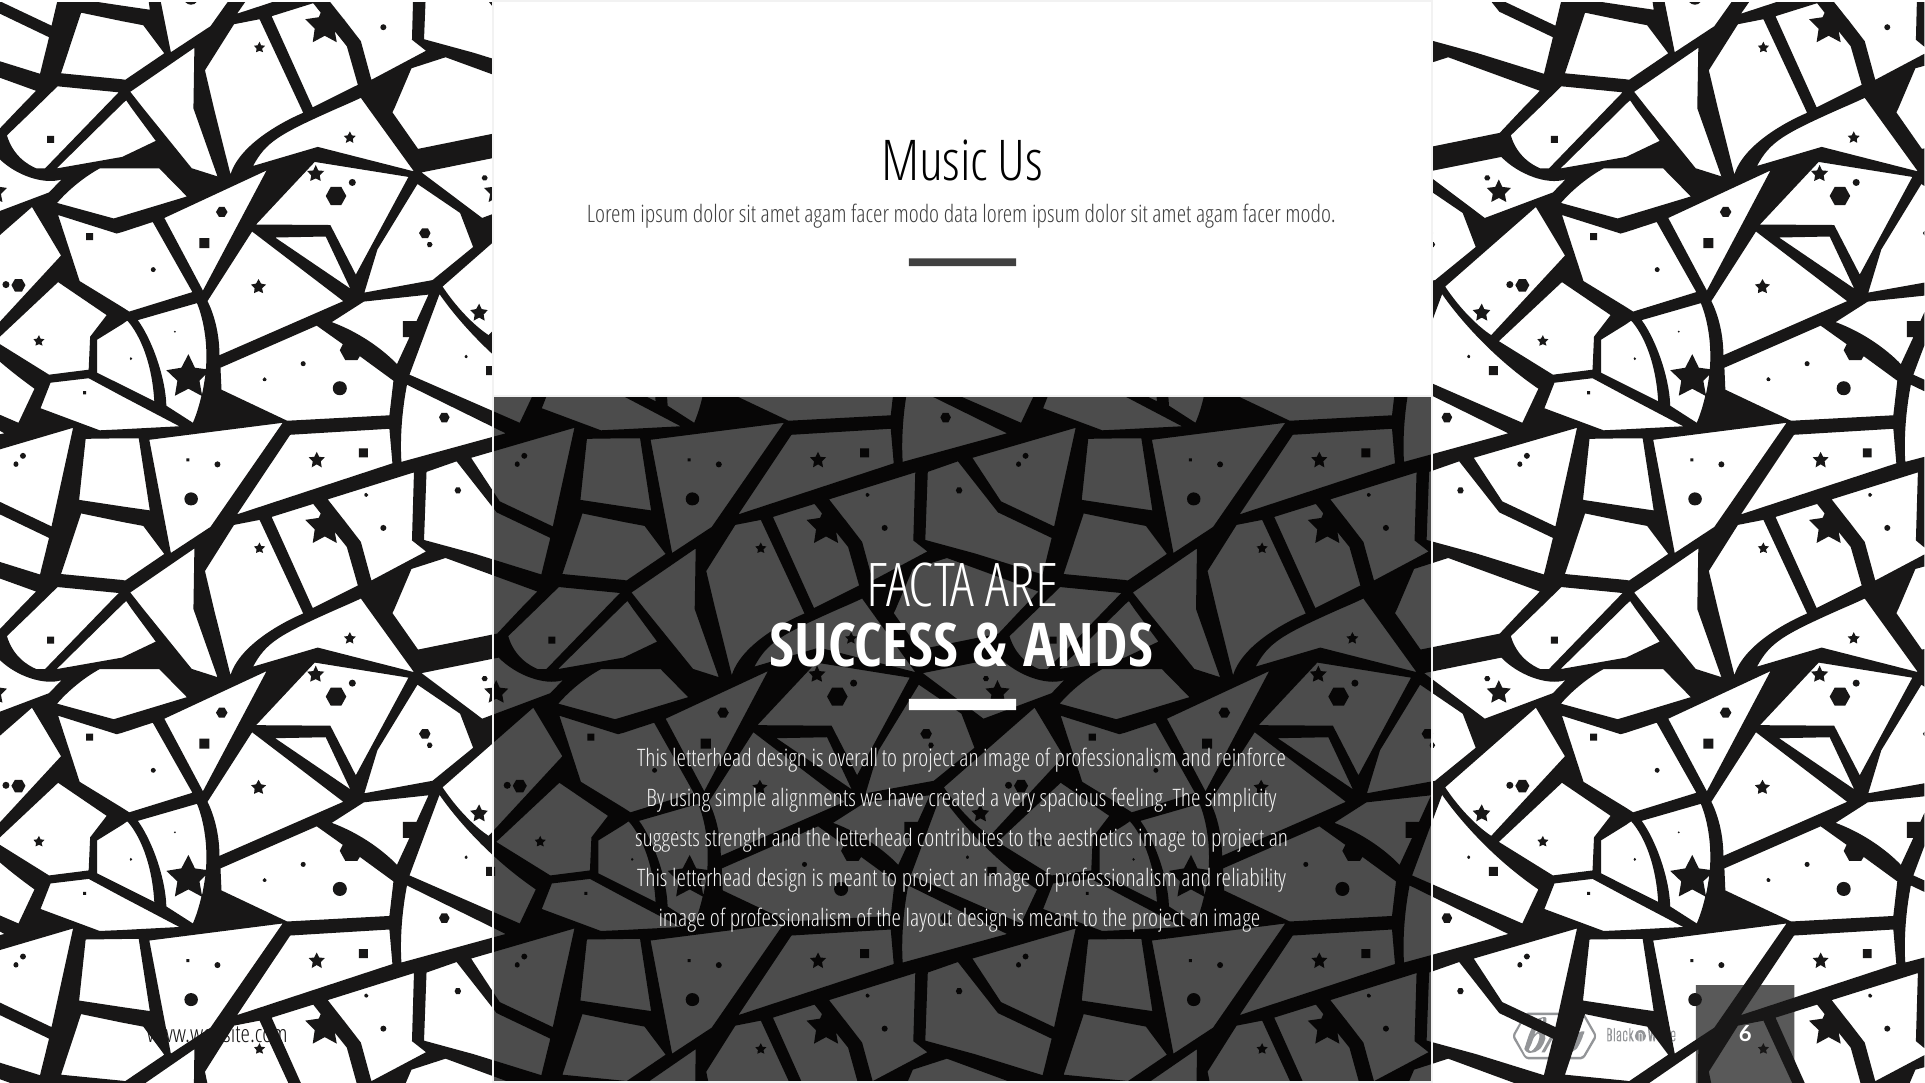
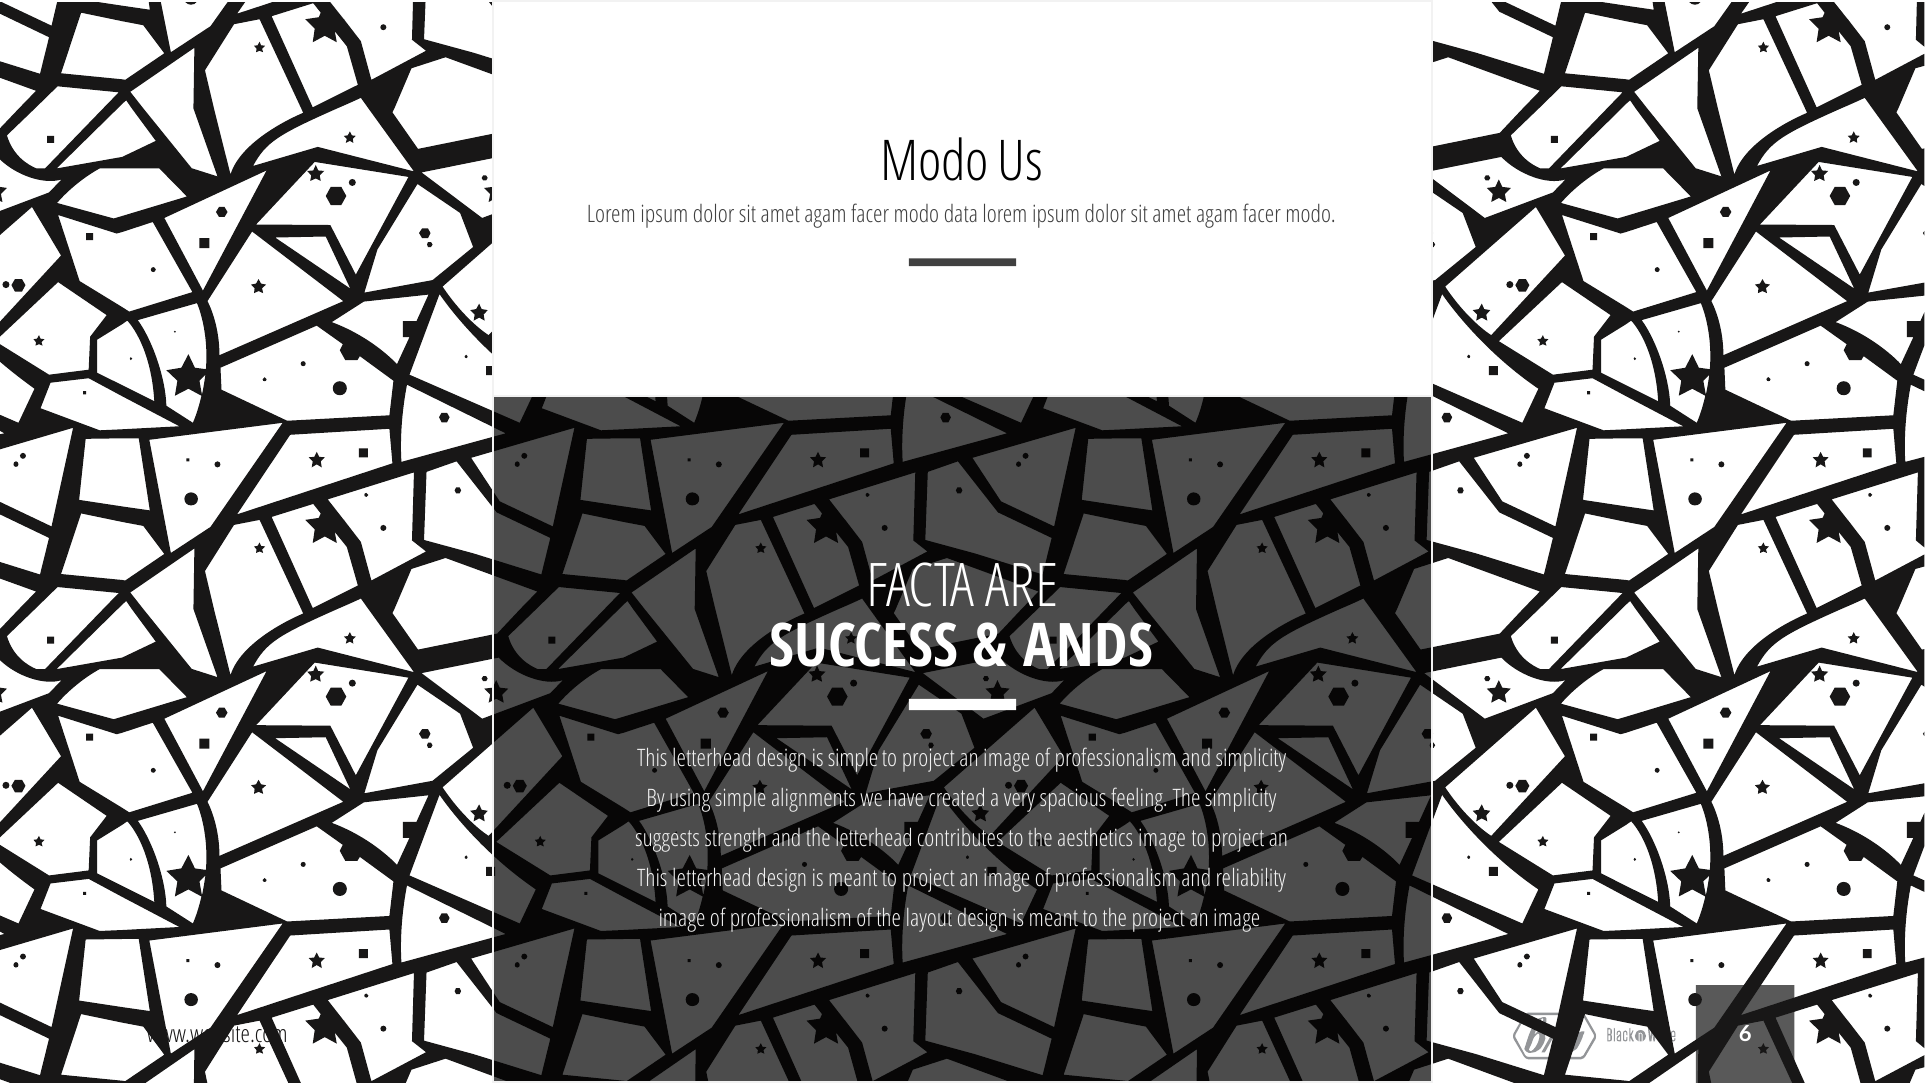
Music: Music -> Modo (935, 162)
is overall: overall -> simple (853, 758)
and reinforce: reinforce -> simplicity (1251, 758)
